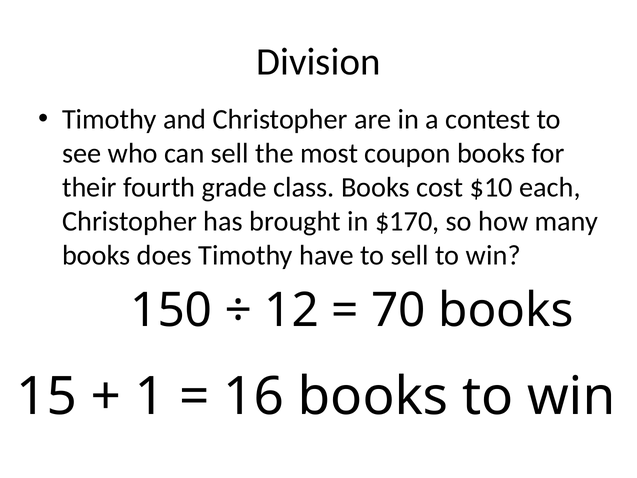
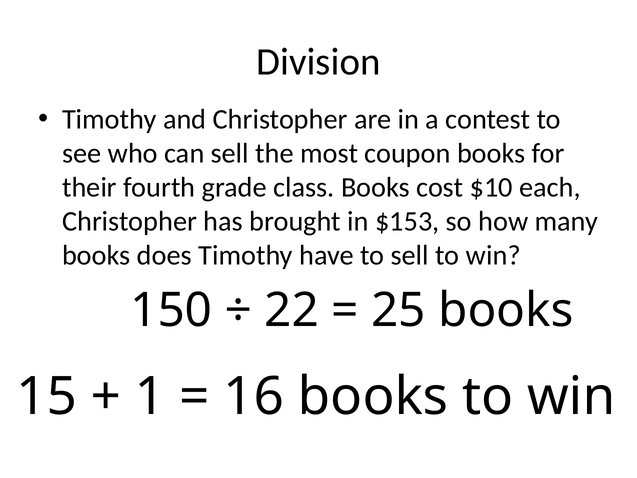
$170: $170 -> $153 (407, 221)
12: 12 -> 22 (292, 310)
70: 70 -> 25 (398, 310)
